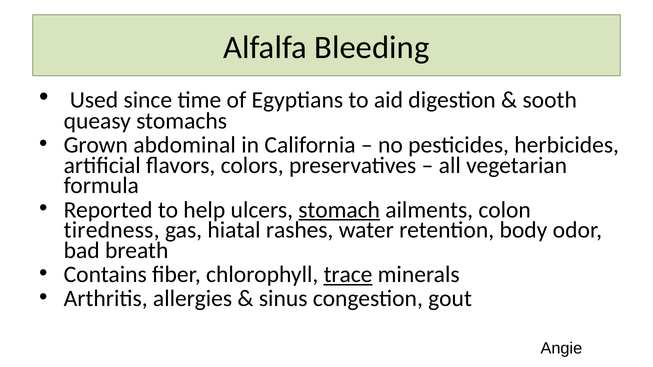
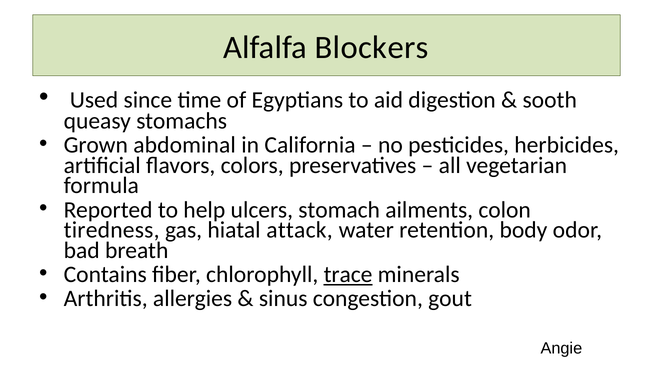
Bleeding: Bleeding -> Blockers (372, 48)
stomach underline: present -> none (339, 210)
rashes: rashes -> attack (299, 230)
